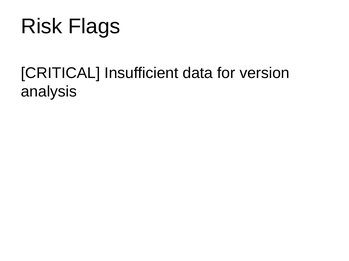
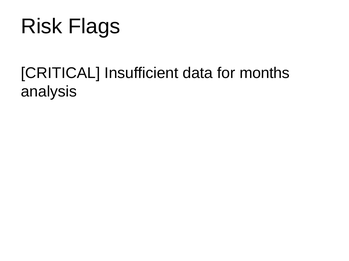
version: version -> months (265, 73)
